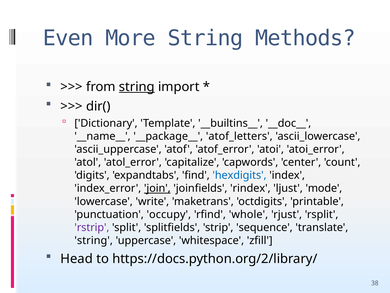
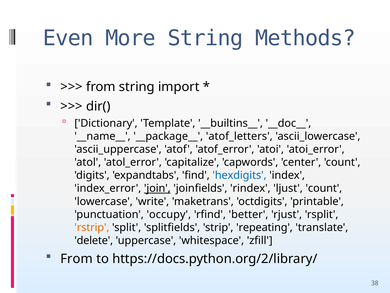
string underline: present -> none (137, 87)
ljust mode: mode -> count (324, 188)
whole: whole -> better (248, 214)
rstrip colour: purple -> orange (92, 227)
sequence: sequence -> repeating (264, 227)
string: string -> delete (94, 240)
Head: Head -> From (77, 258)
